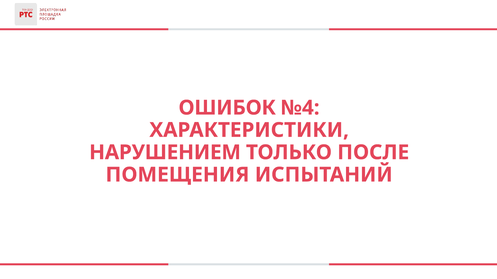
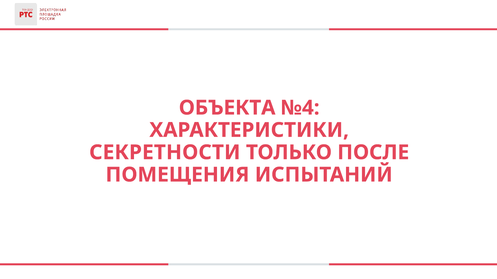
ОШИБОК: ОШИБОК -> ОБЪЕКТА (227, 108)
НАРУШЕНИЕМ: НАРУШЕНИЕМ -> СЕКРЕТНОСТИ (165, 153)
